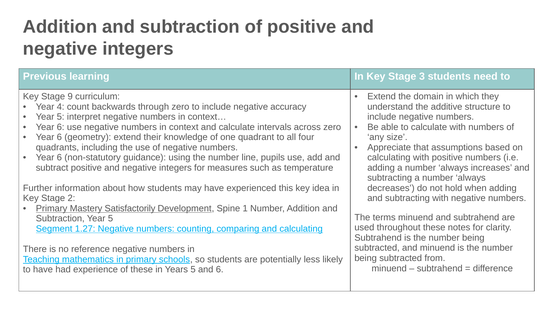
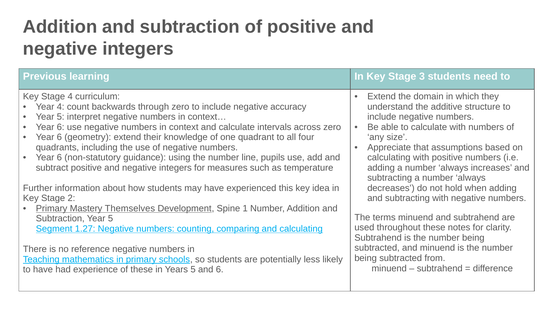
Stage 9: 9 -> 4 (70, 97)
Satisfactorily: Satisfactorily -> Themselves (130, 209)
